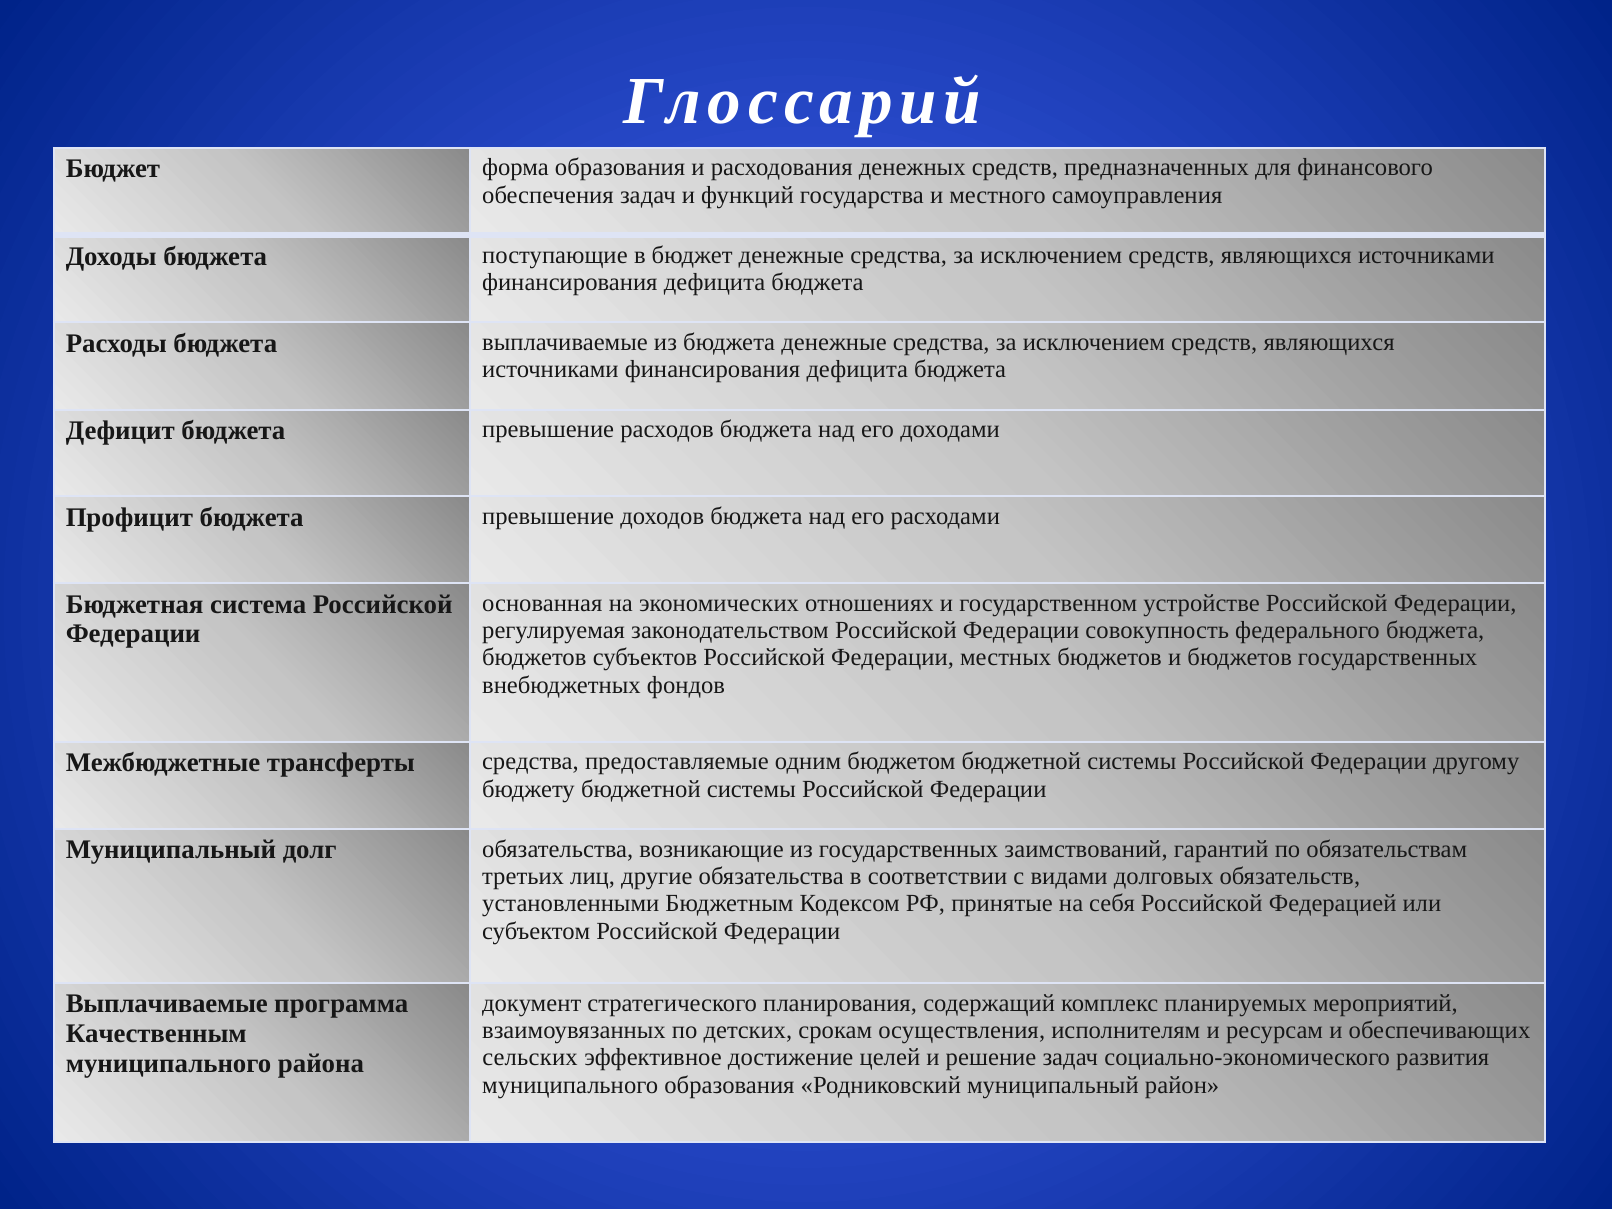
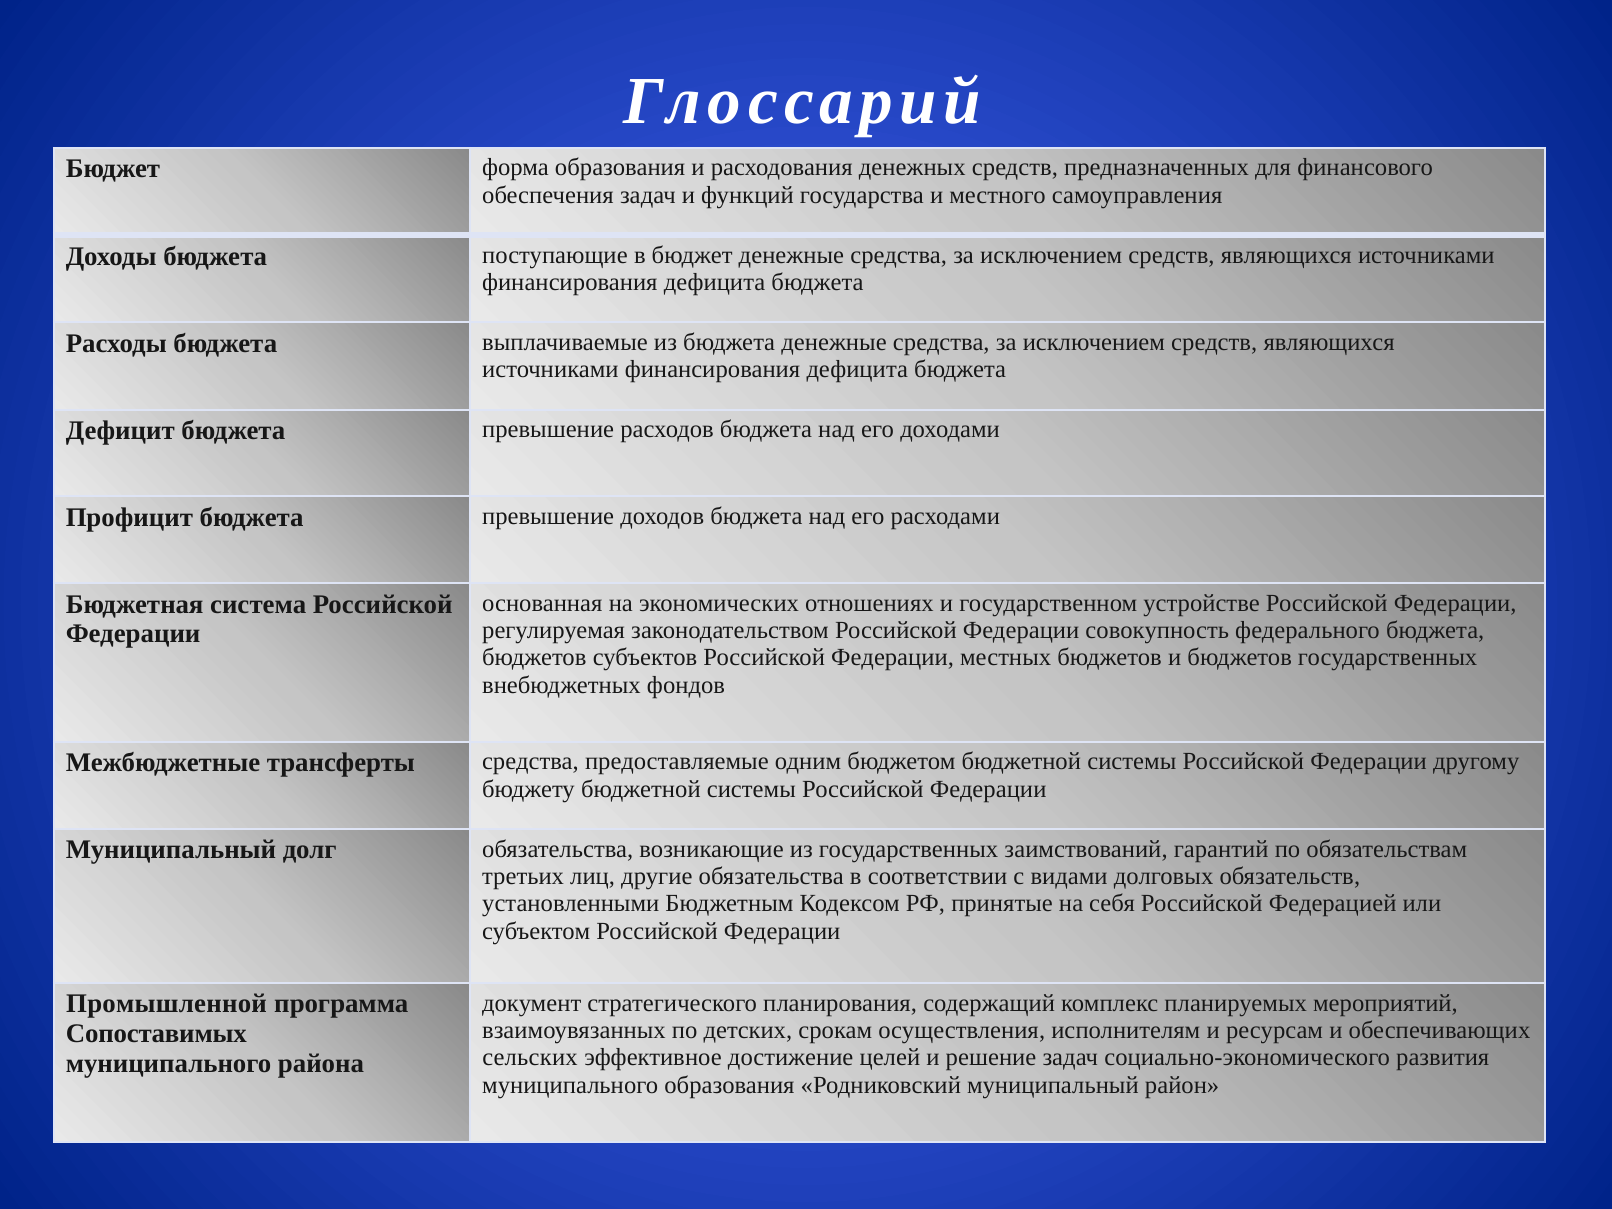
Выплачиваемые: Выплачиваемые -> Промышленной (167, 1004)
Качественным: Качественным -> Сопоставимых (156, 1034)
